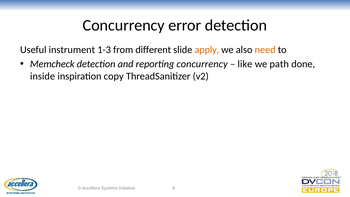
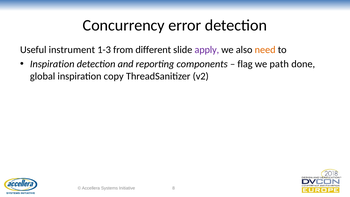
apply colour: orange -> purple (207, 50)
Memcheck: Memcheck -> Inspiration (52, 64)
reporting concurrency: concurrency -> components (202, 64)
like: like -> flag (245, 64)
inside: inside -> global (43, 76)
